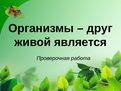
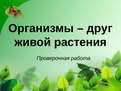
является: является -> растения (80, 42)
